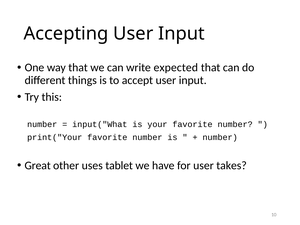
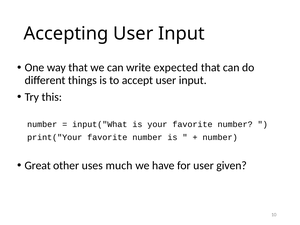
tablet: tablet -> much (119, 166)
takes: takes -> given (232, 166)
